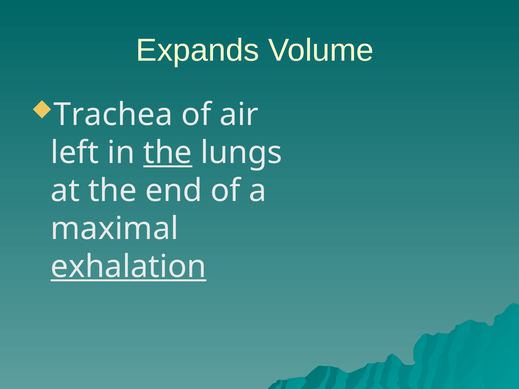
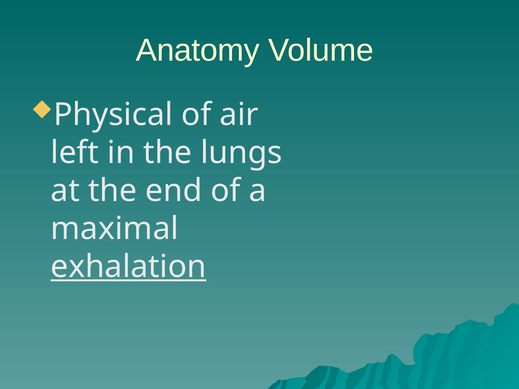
Expands: Expands -> Anatomy (198, 50)
Trachea: Trachea -> Physical (113, 115)
the underline: present -> none (168, 153)
